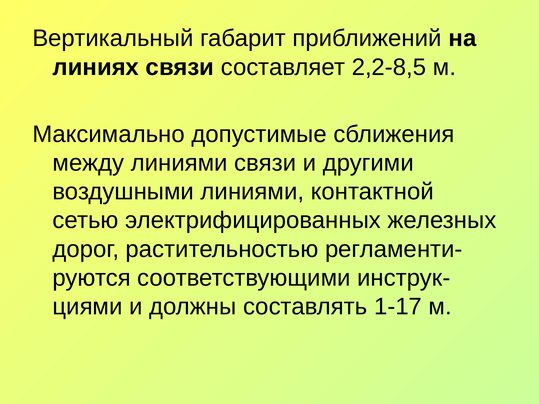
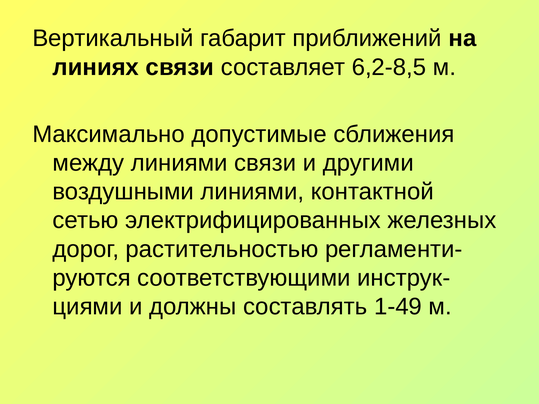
2,2-8,5: 2,2-8,5 -> 6,2-8,5 (389, 67)
1-17: 1-17 -> 1-49 (398, 307)
